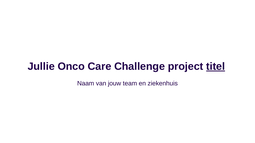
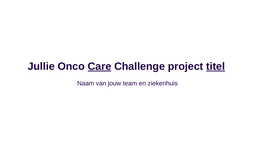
Care underline: none -> present (100, 67)
